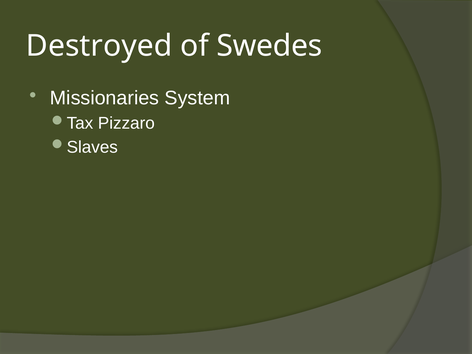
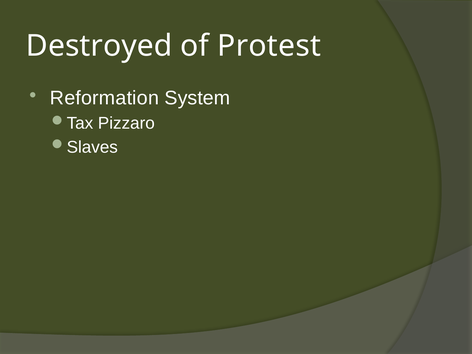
Swedes: Swedes -> Protest (269, 46)
Missionaries: Missionaries -> Reformation (104, 98)
